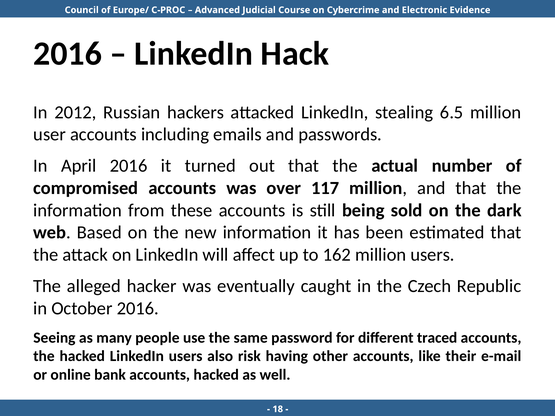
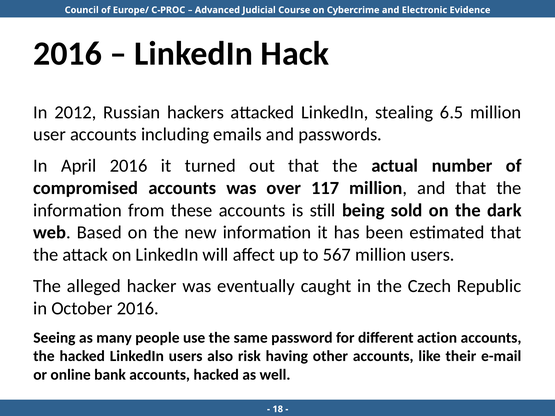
162: 162 -> 567 (337, 255)
traced: traced -> action (437, 338)
